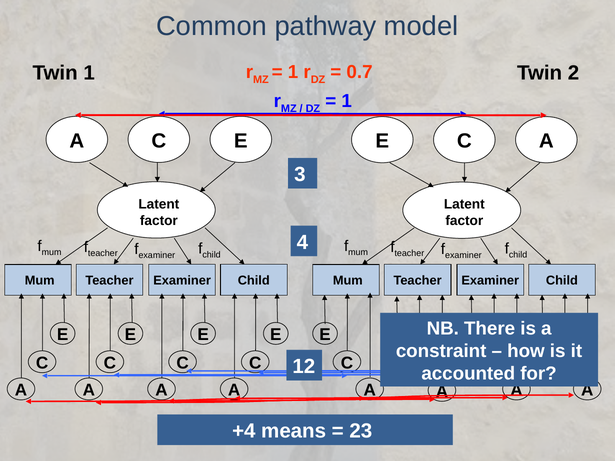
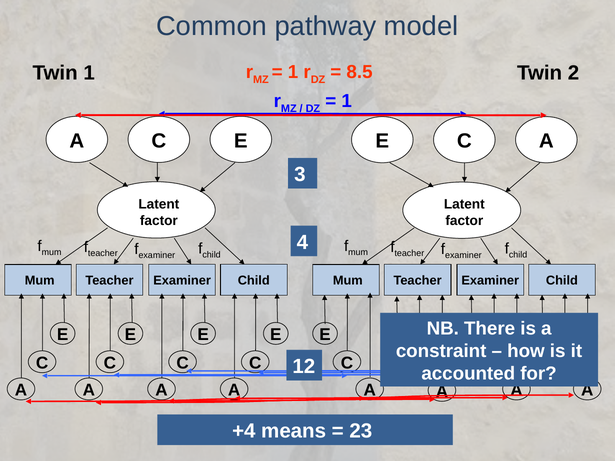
0.7: 0.7 -> 8.5 (360, 72)
